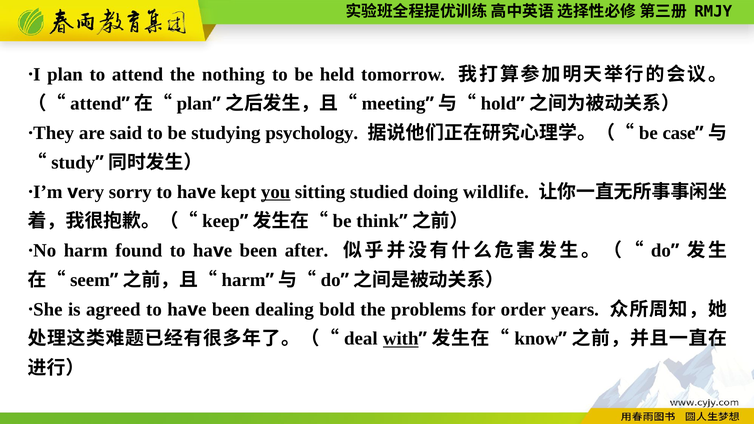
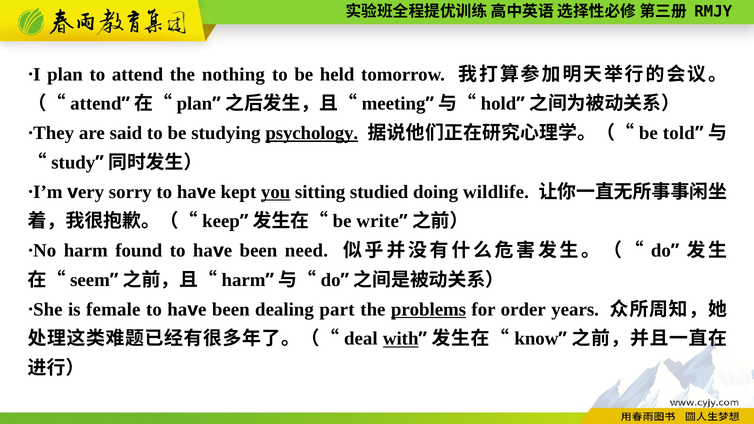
psychology underline: none -> present (312, 133)
case: case -> told (679, 133)
think: think -> write (378, 221)
after: after -> need (306, 251)
agreed: agreed -> female (113, 310)
bold: bold -> part (337, 310)
problems underline: none -> present (429, 310)
